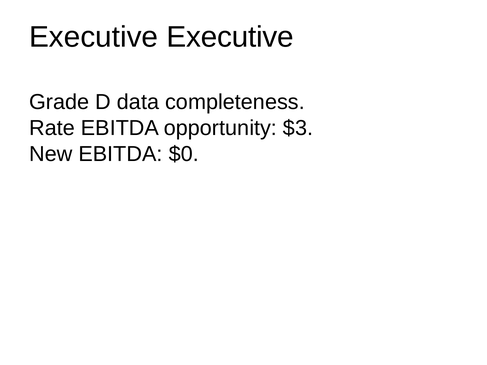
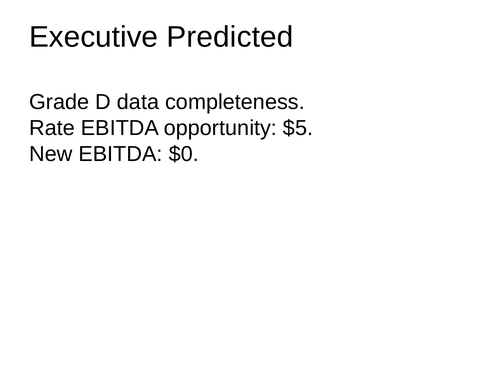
Executive Executive: Executive -> Predicted (230, 37)
$3: $3 -> $5 (298, 128)
